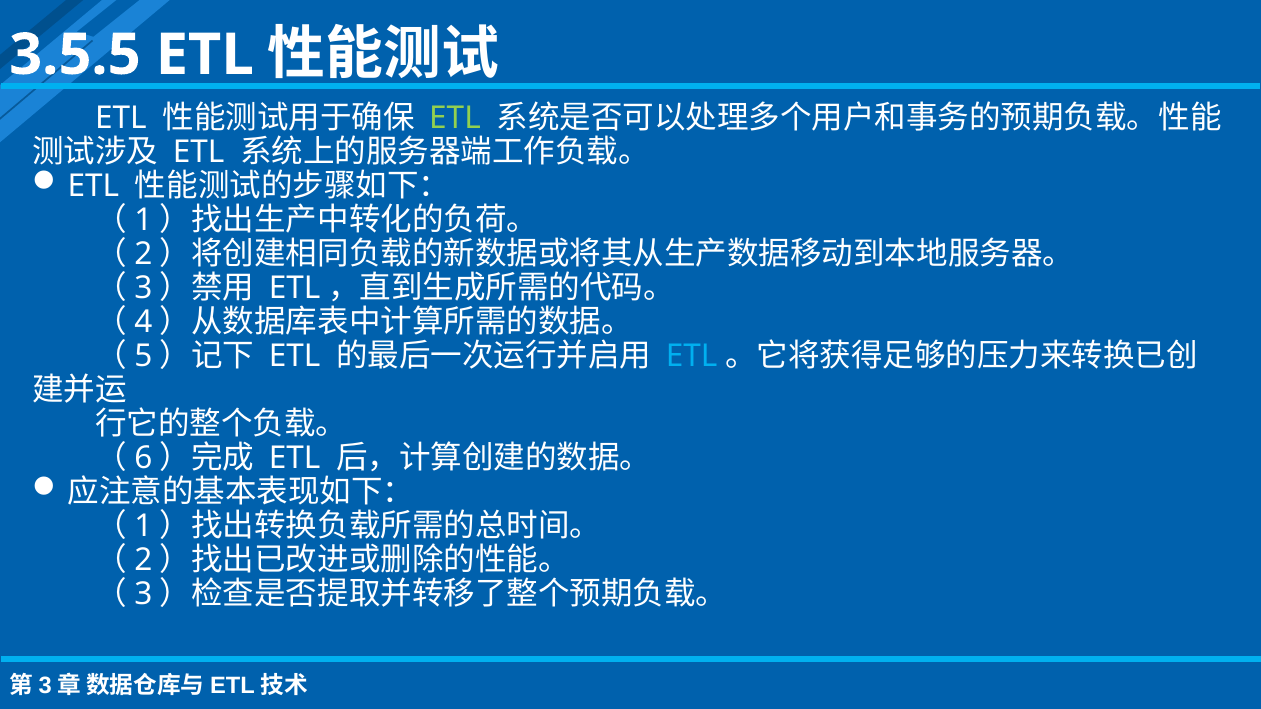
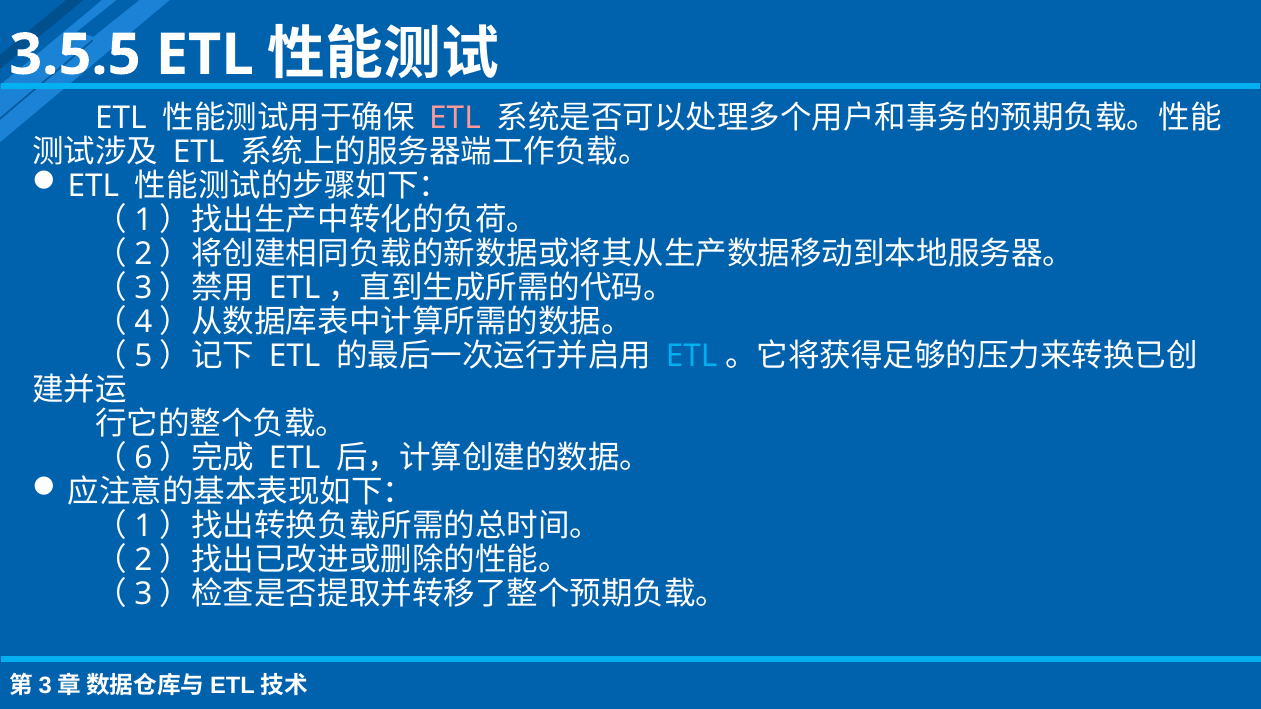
ETL colour: light green -> pink (455, 118)
